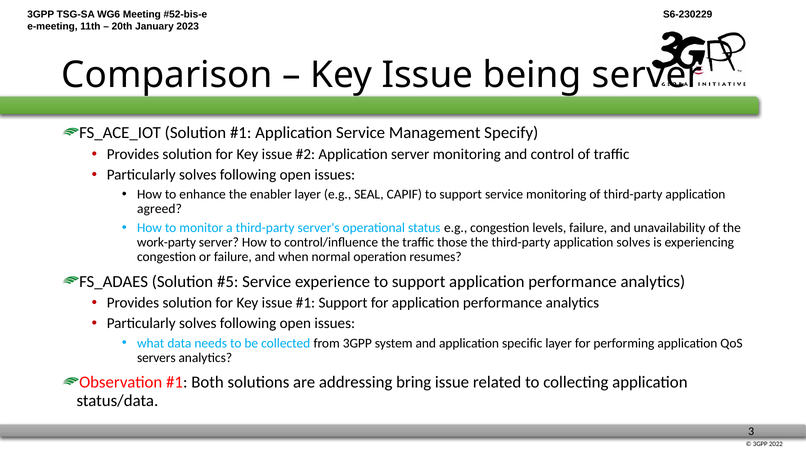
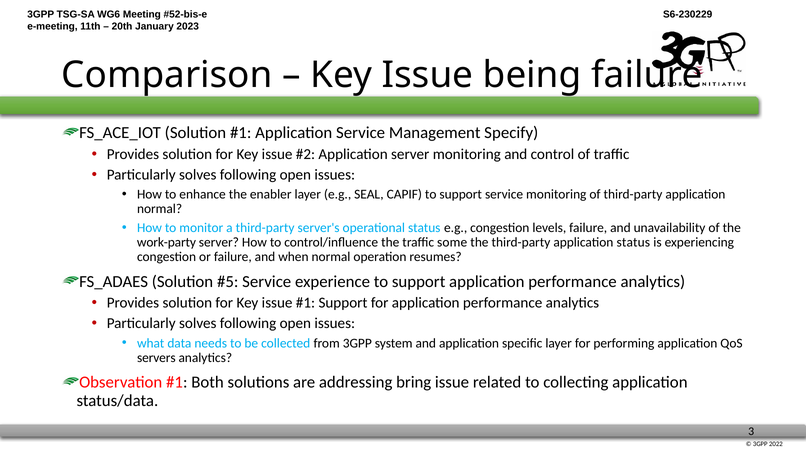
being server: server -> failure (647, 75)
agreed: agreed -> normal (160, 209)
those: those -> some (452, 242)
application solves: solves -> status (633, 242)
